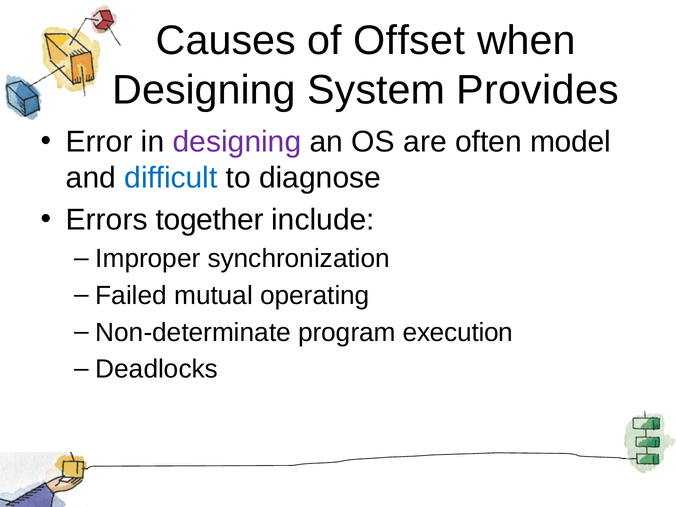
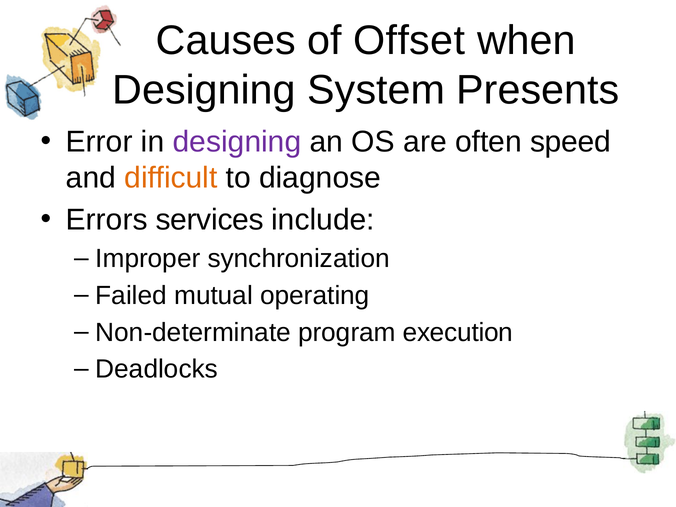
Provides: Provides -> Presents (538, 90)
model: model -> speed (570, 142)
difficult colour: blue -> orange (171, 178)
together: together -> services (210, 220)
